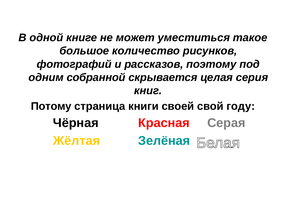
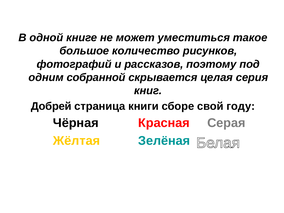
Потому: Потому -> Добрей (51, 106)
своей: своей -> сборе (178, 106)
